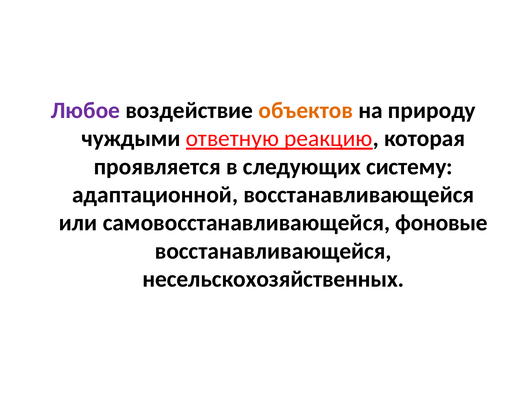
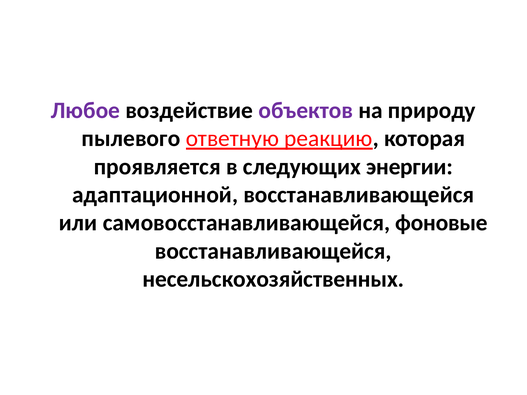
объектов colour: orange -> purple (306, 111)
чуждыми: чуждыми -> пылевого (131, 139)
систему: систему -> энергии (409, 167)
